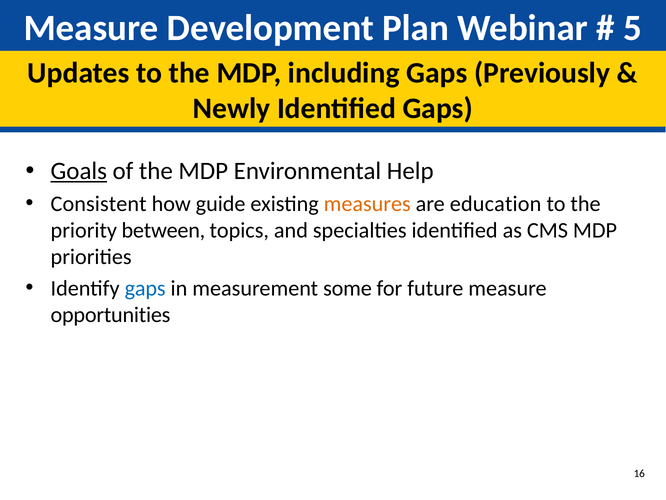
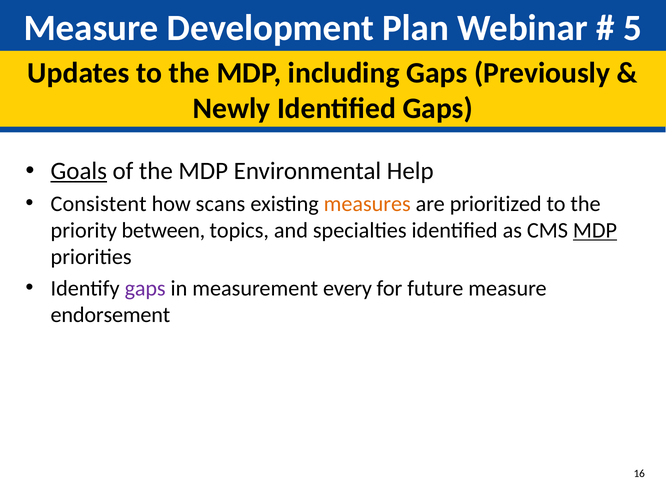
guide: guide -> scans (221, 204)
education: education -> prioritized (496, 204)
MDP underline: none -> present (595, 230)
gaps colour: blue -> purple (145, 288)
some: some -> every (348, 288)
opportunities: opportunities -> endorsement (110, 315)
